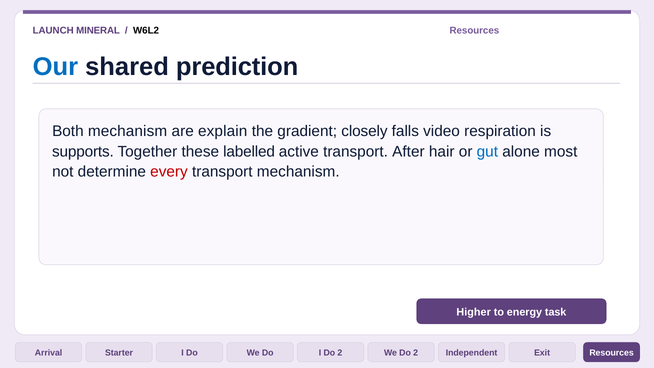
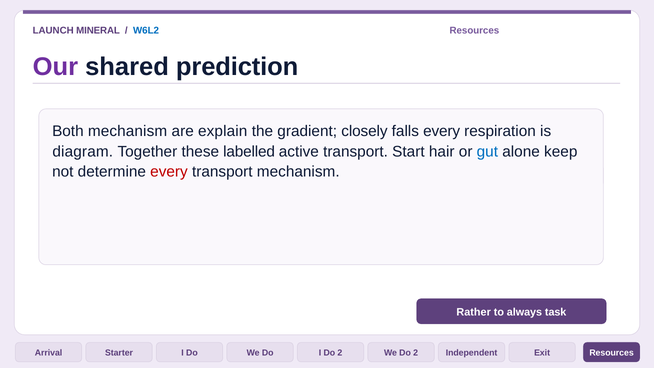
W6L2 colour: black -> blue (146, 31)
Our colour: blue -> purple (55, 67)
falls video: video -> every (442, 131)
supports: supports -> diagram (83, 151)
After: After -> Start (408, 151)
most: most -> keep (561, 151)
Higher: Higher -> Rather (474, 312)
energy: energy -> always (524, 312)
